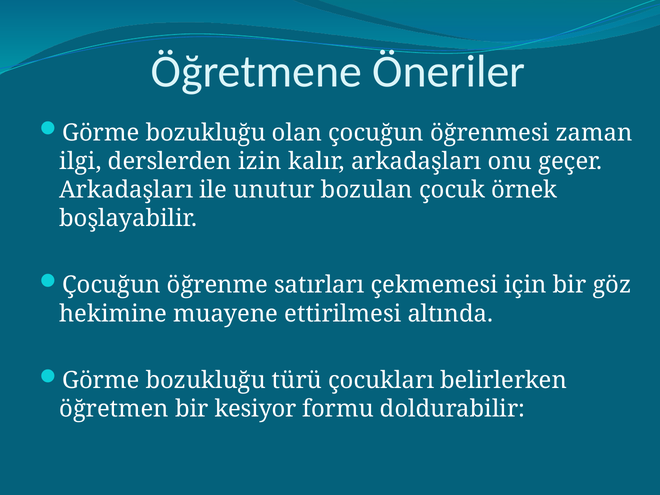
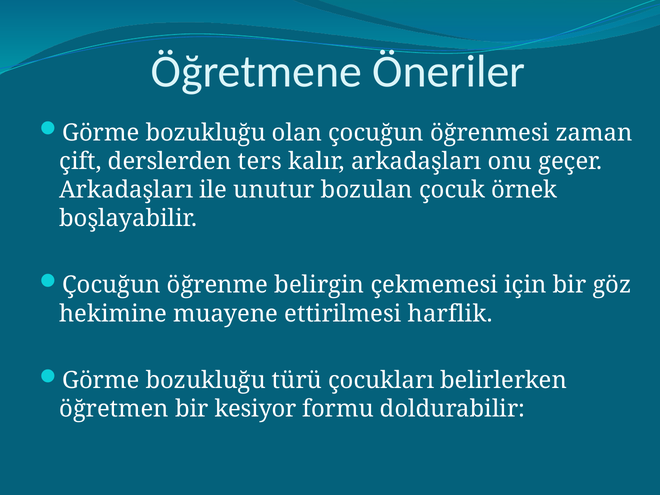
ilgi: ilgi -> çift (81, 161)
izin: izin -> ters (260, 161)
satırları: satırları -> belirgin (319, 285)
altında: altında -> harflik (450, 314)
